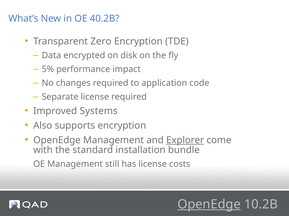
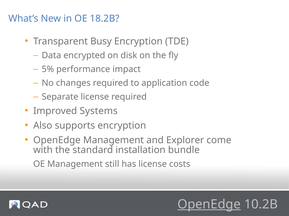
40.2B: 40.2B -> 18.2B (105, 19)
Zero: Zero -> Busy (101, 41)
Explorer underline: present -> none (185, 141)
